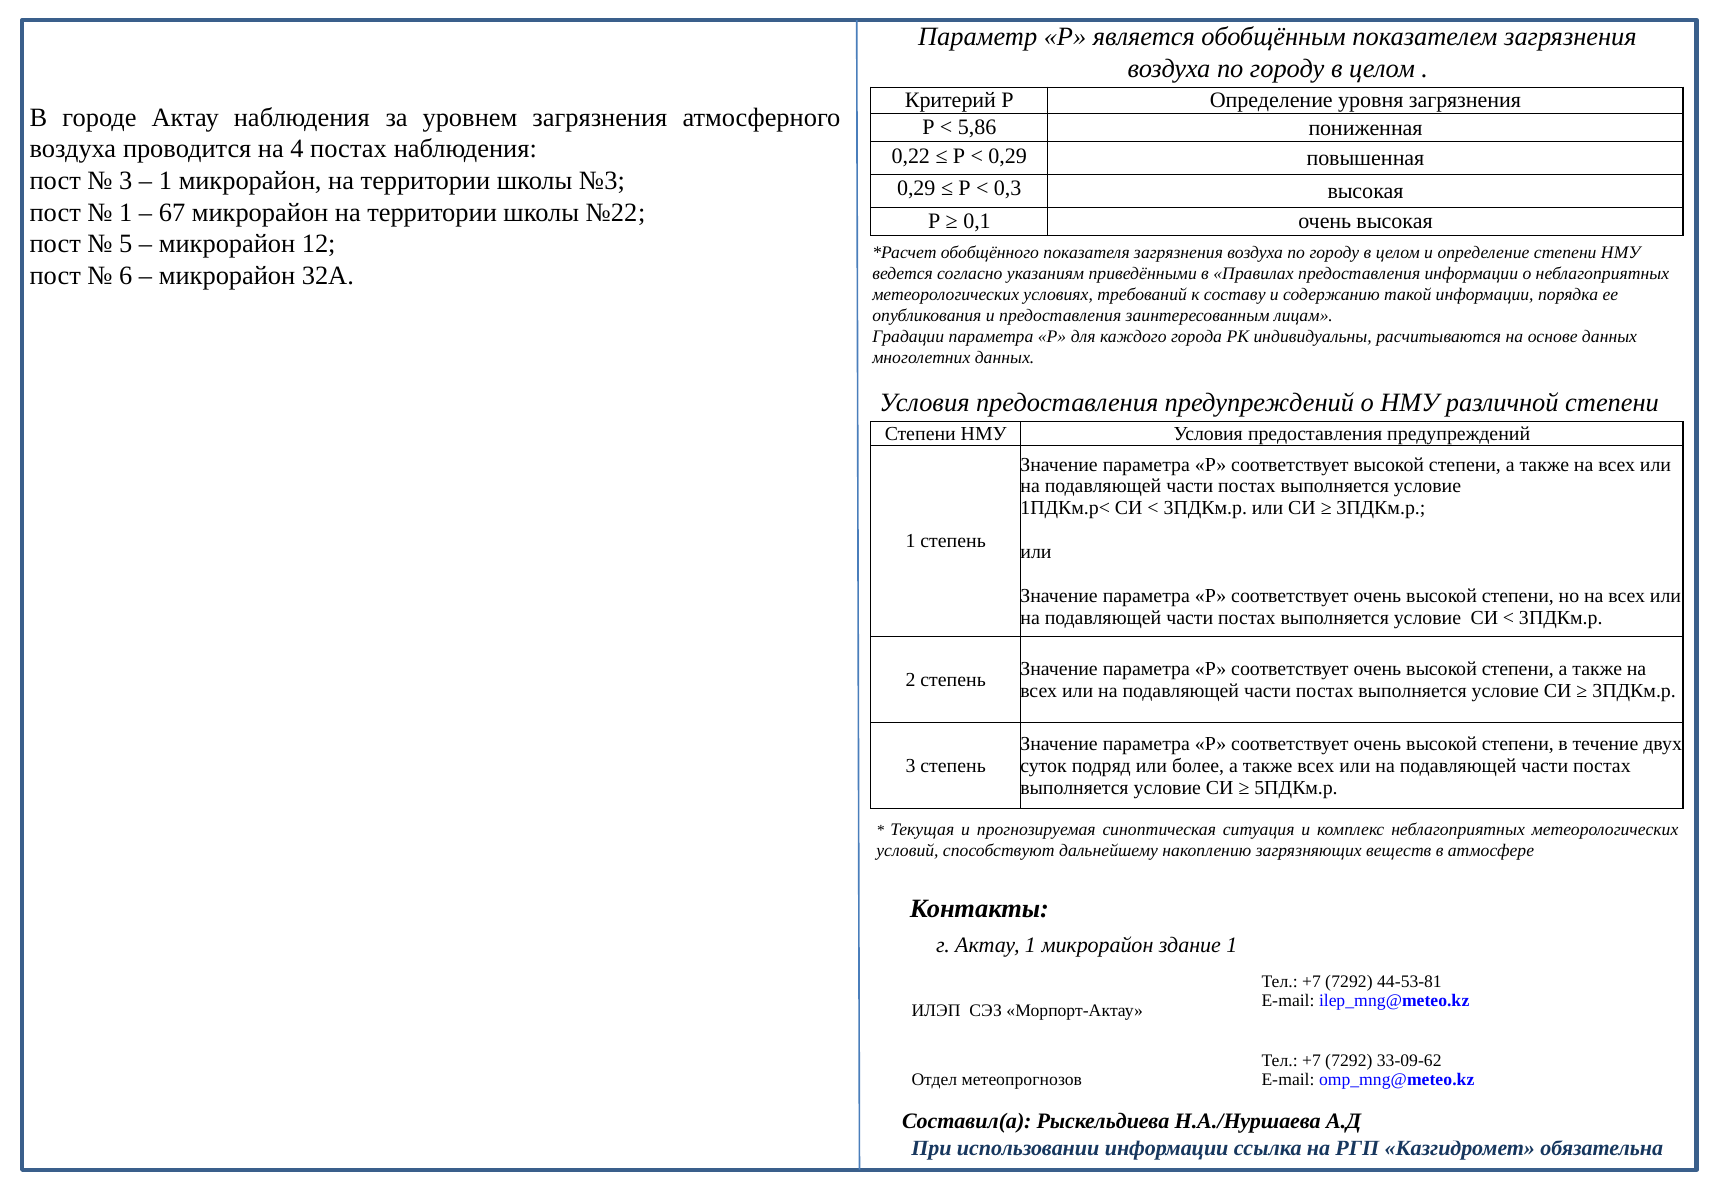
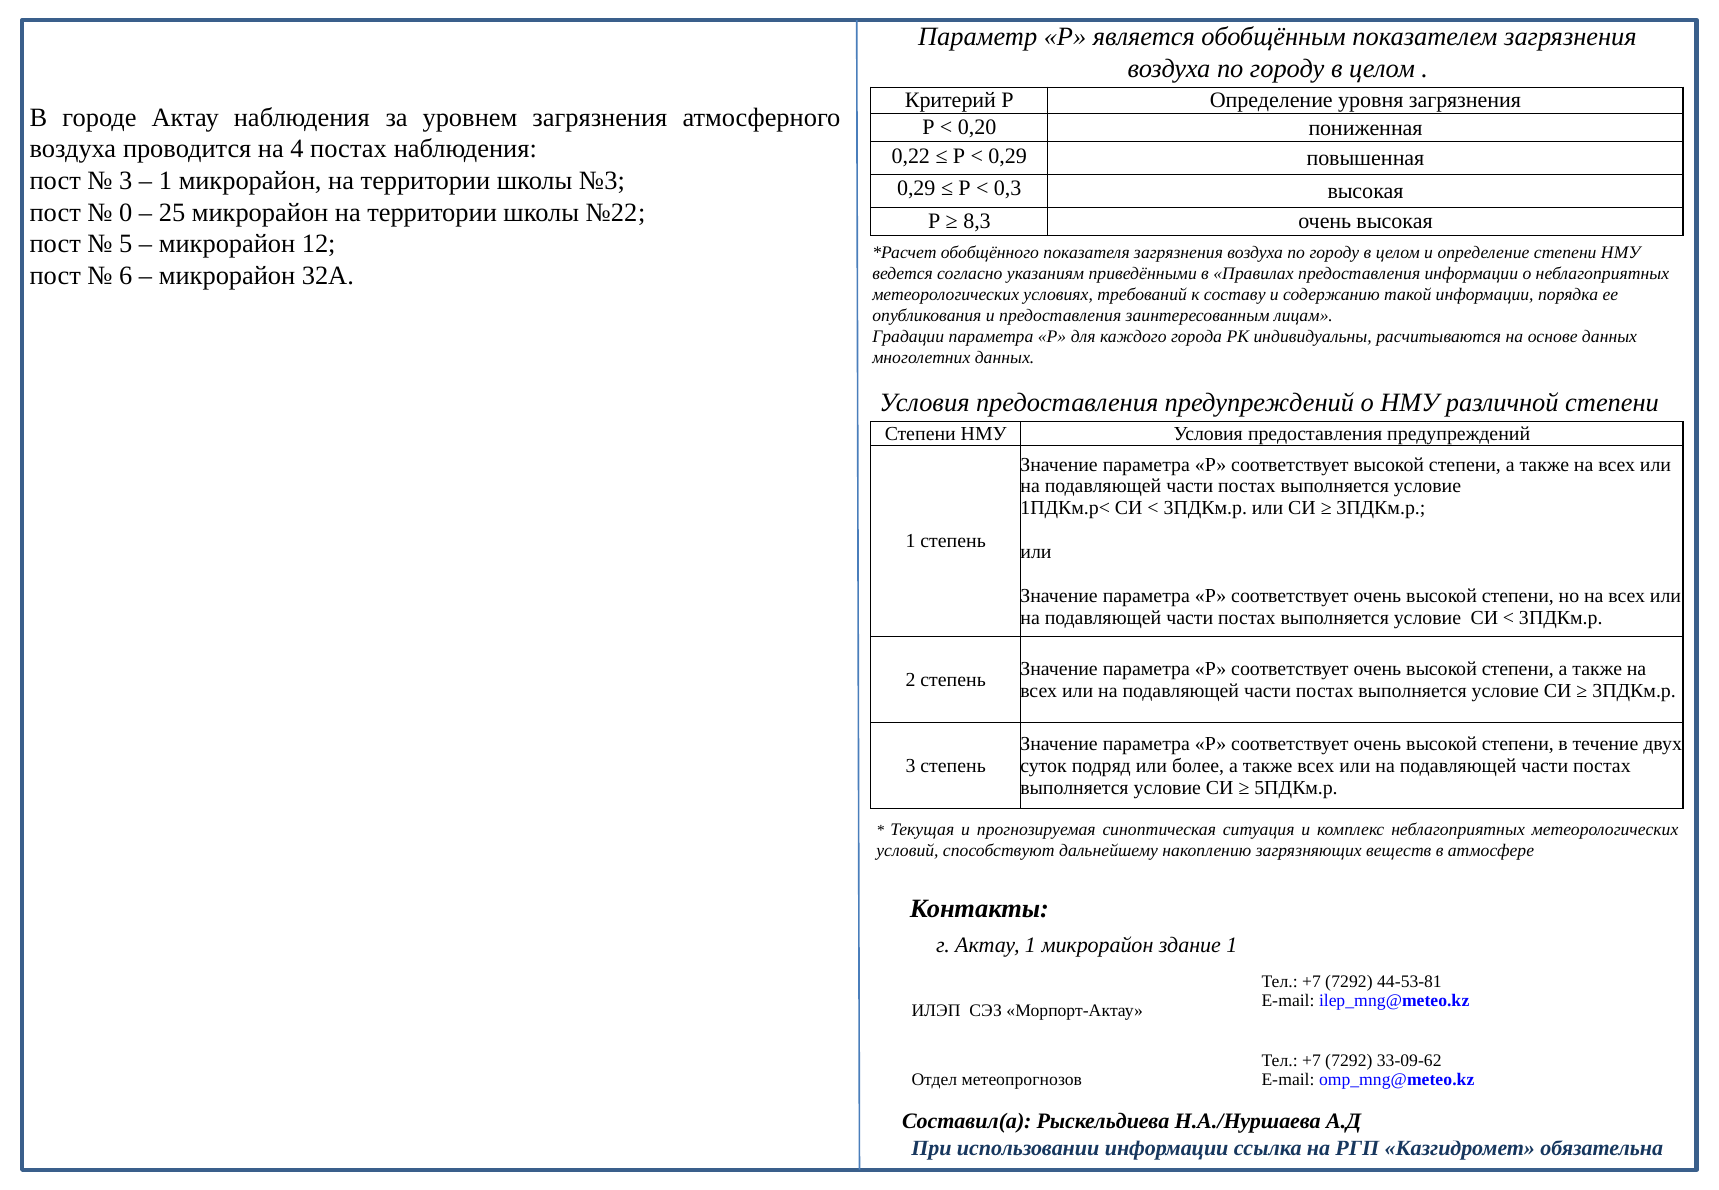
5,86: 5,86 -> 0,20 (977, 128)
1: 1 -> 0 (126, 213)
67: 67 -> 25 (172, 213)
0,1: 0,1 -> 8,3 (977, 221)
